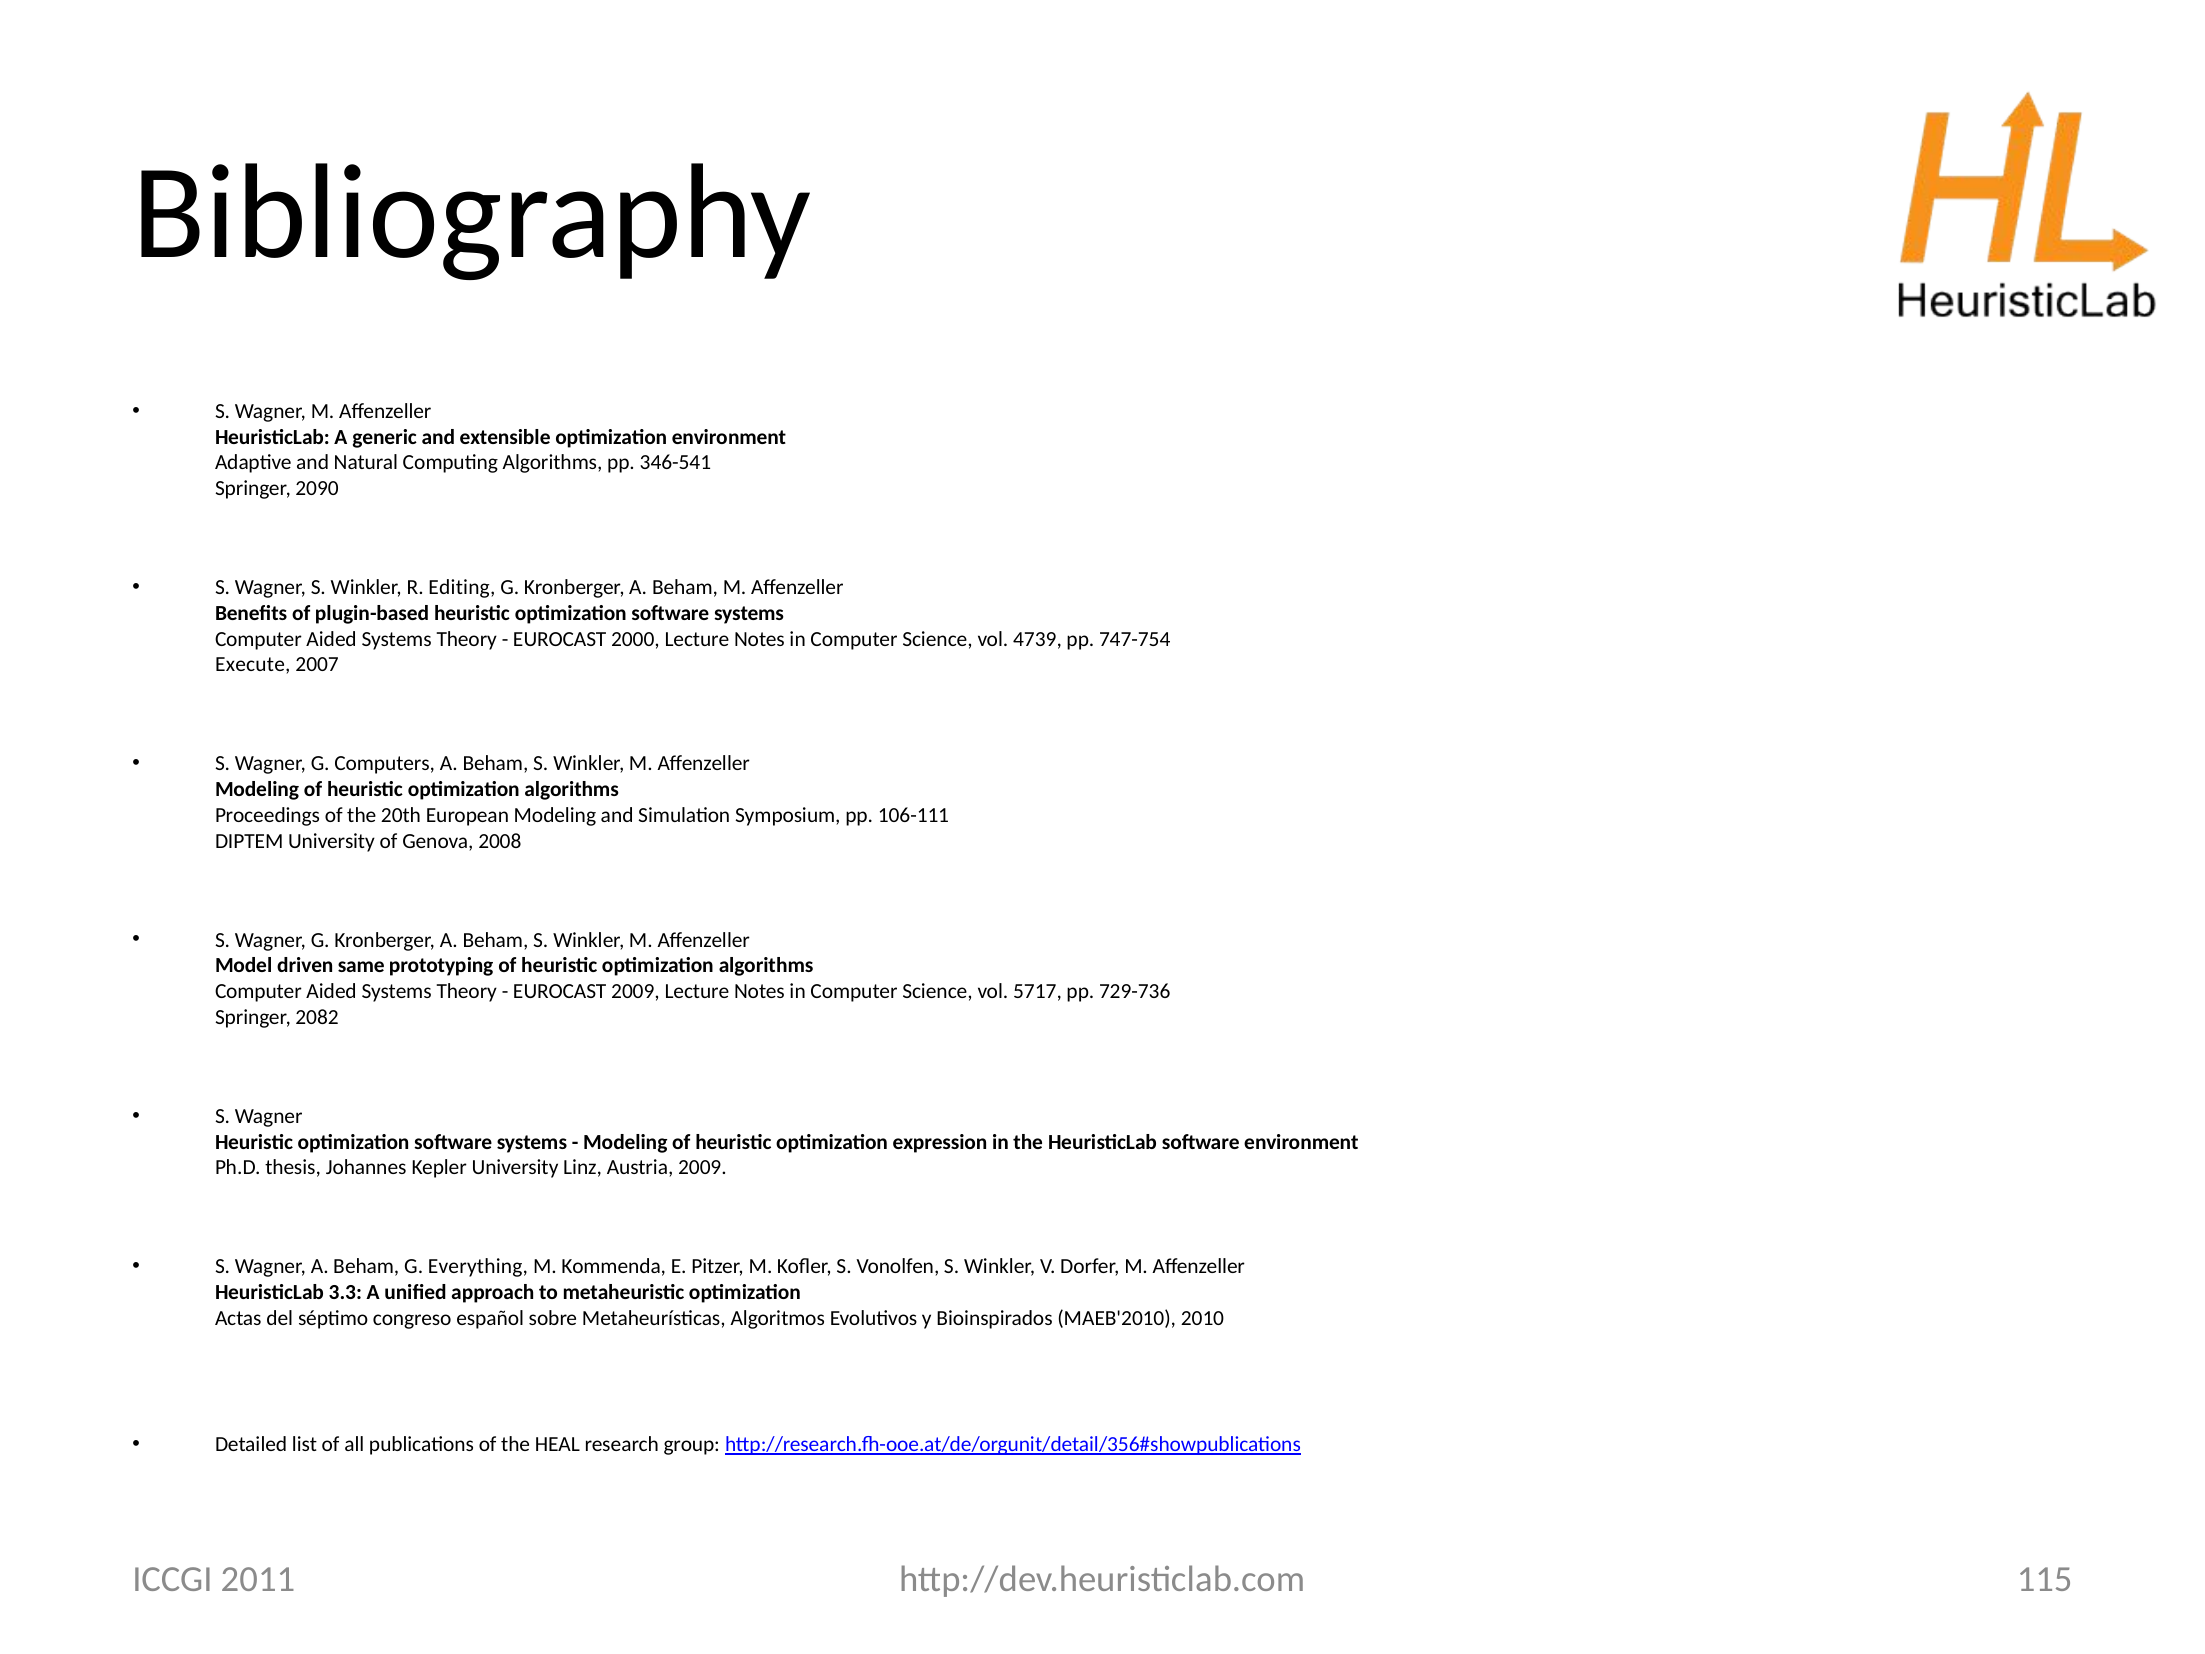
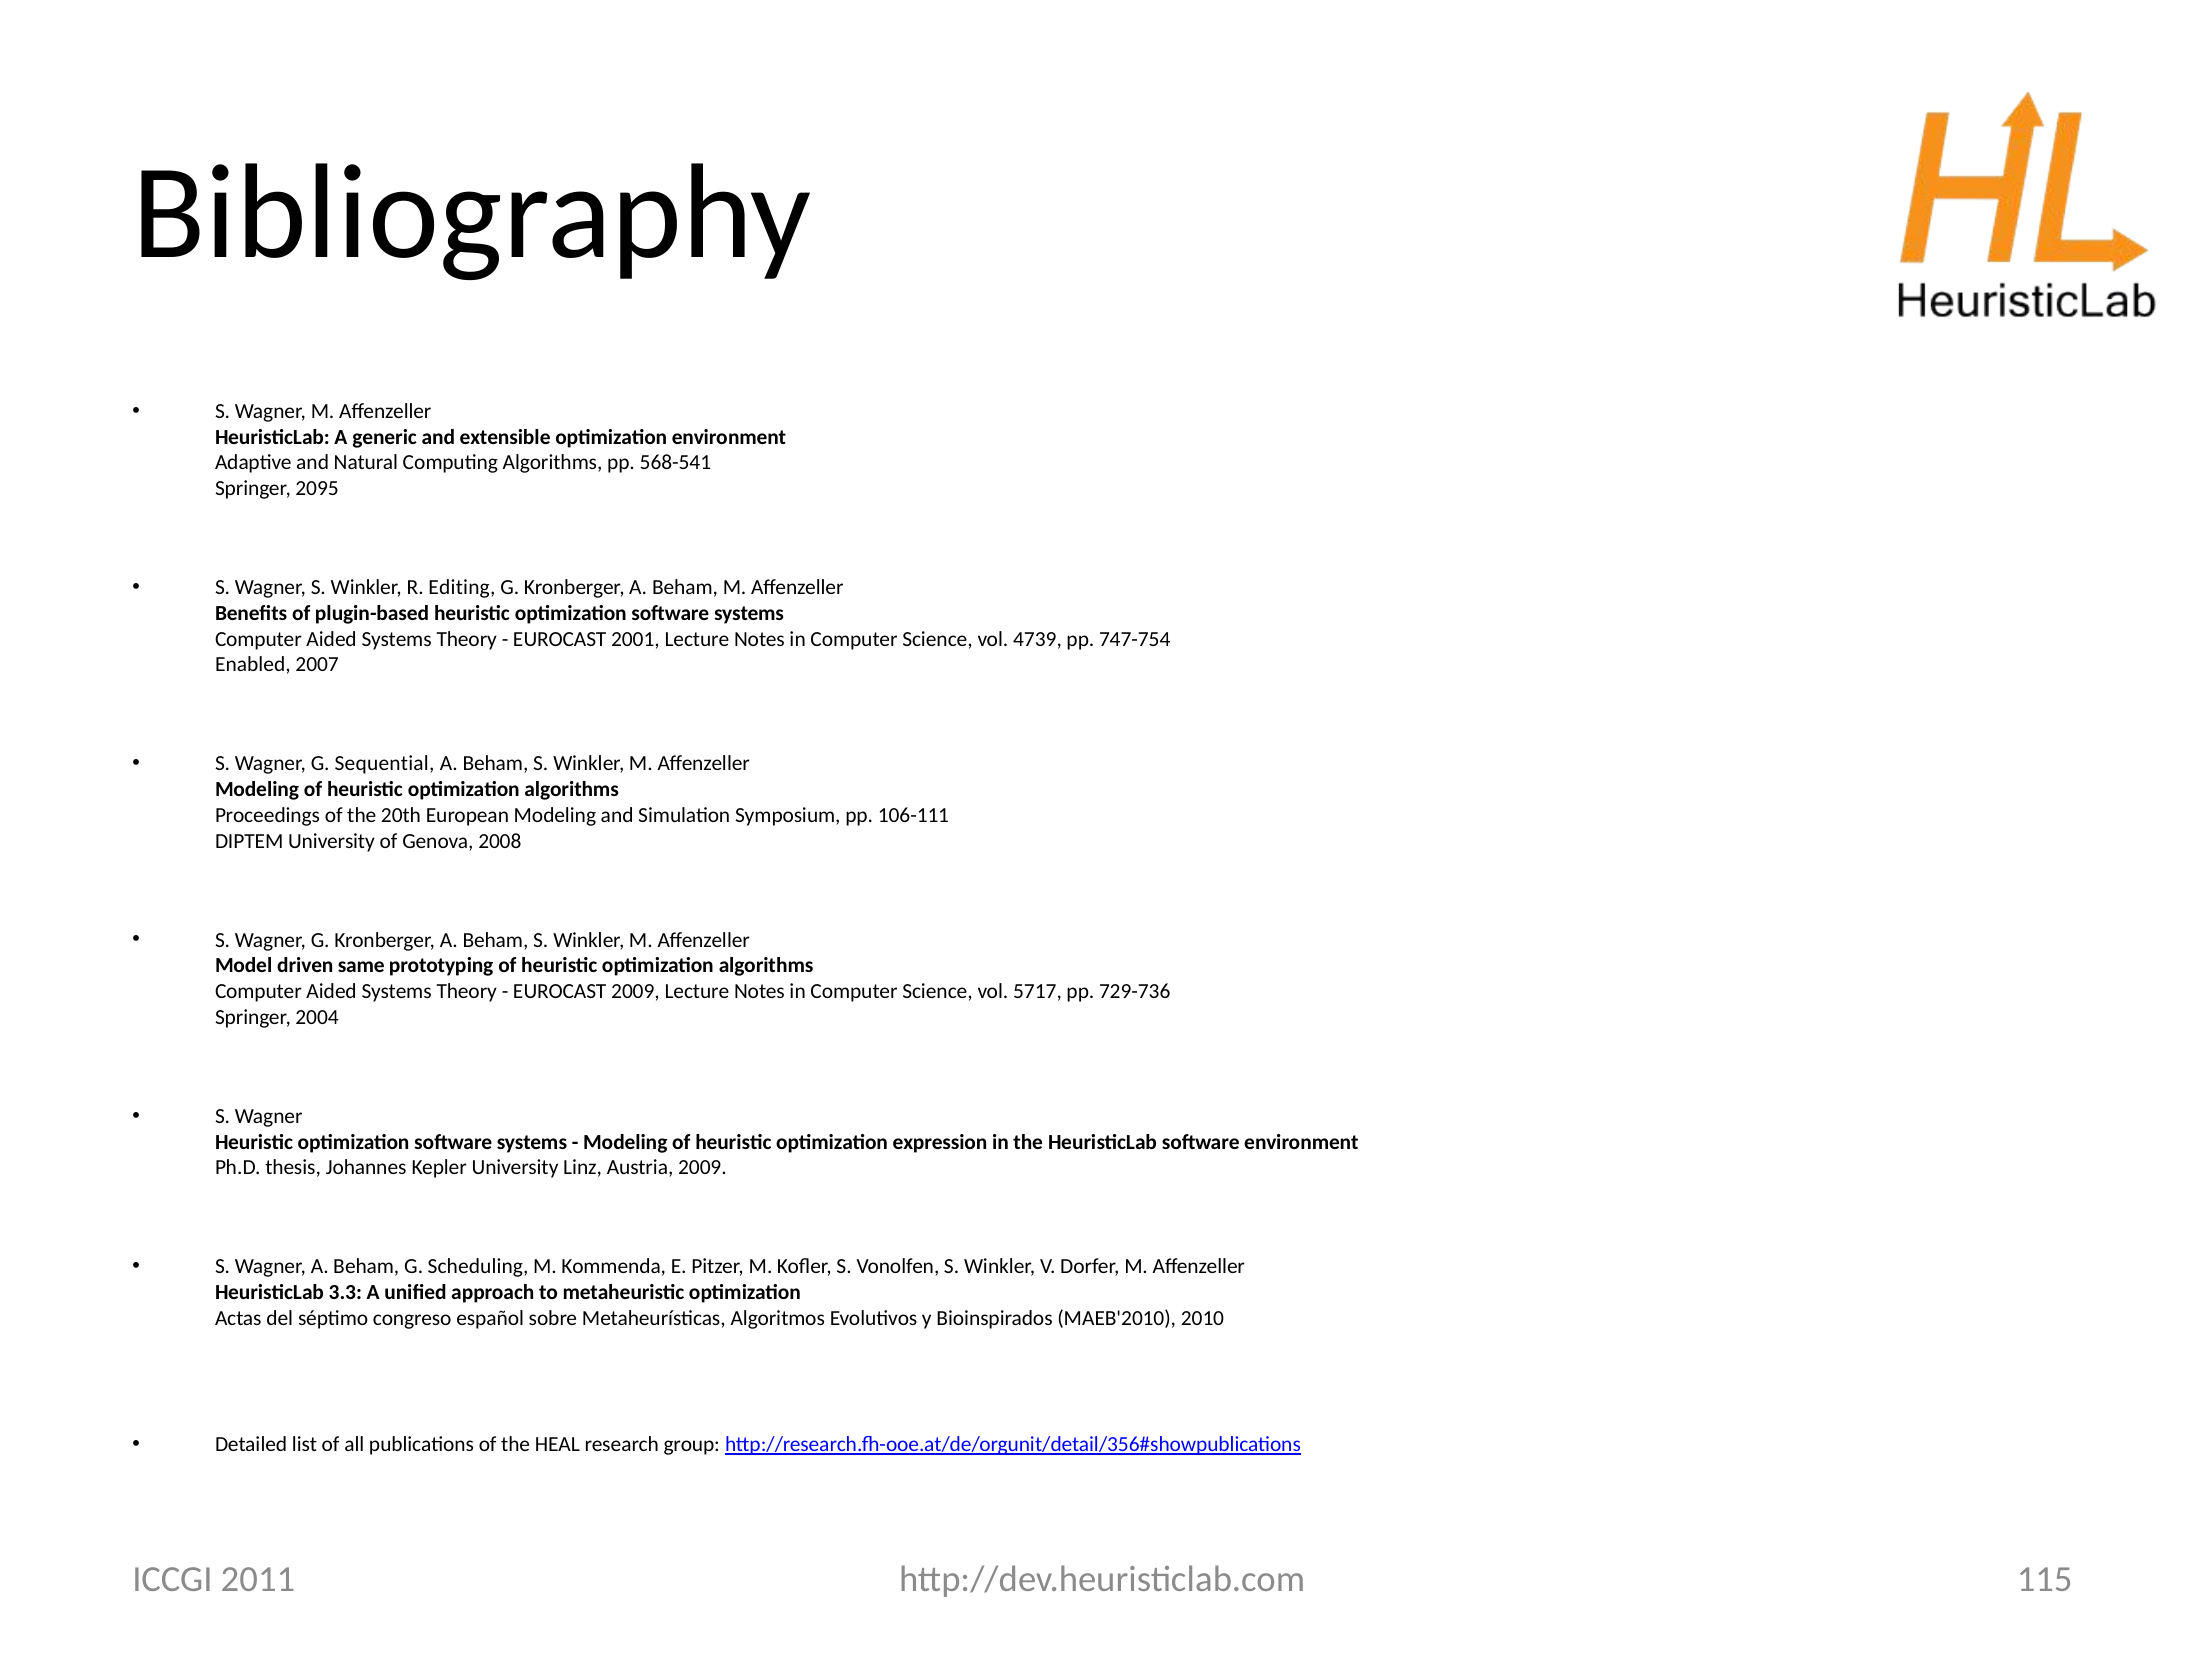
346-541: 346-541 -> 568-541 (675, 463)
2090: 2090 -> 2095 (317, 488)
2000: 2000 -> 2001 (635, 639)
Execute: Execute -> Enabled (253, 665)
Computers: Computers -> Sequential (385, 764)
2082: 2082 -> 2004 (317, 1017)
Everything: Everything -> Scheduling (478, 1267)
